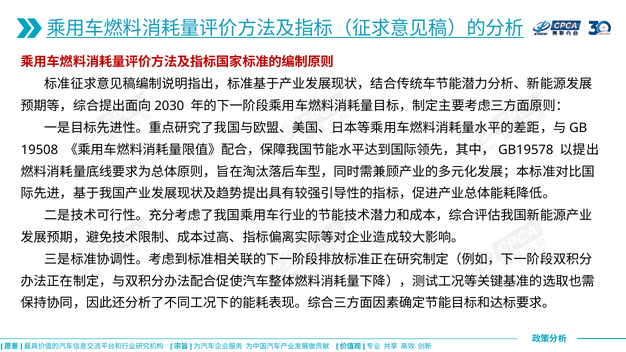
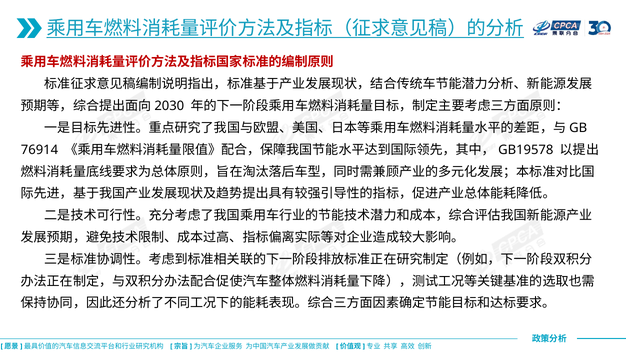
19508: 19508 -> 76914 (39, 150)
